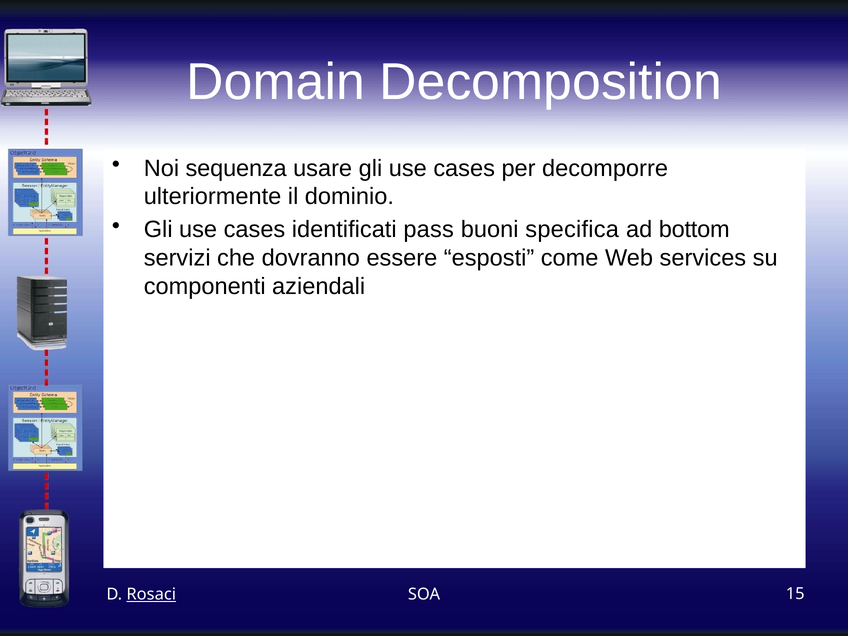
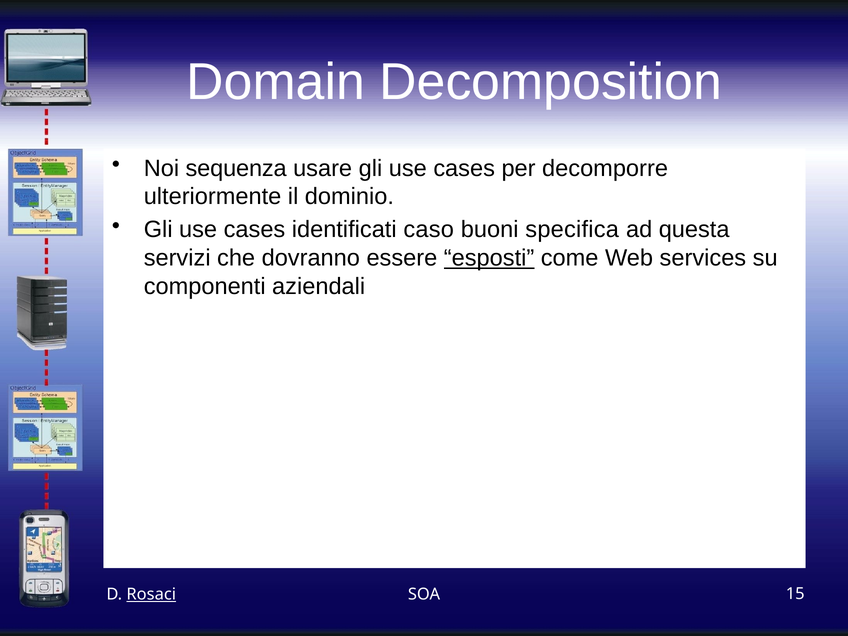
pass: pass -> caso (429, 230)
bottom: bottom -> questa (694, 230)
esposti underline: none -> present (489, 258)
